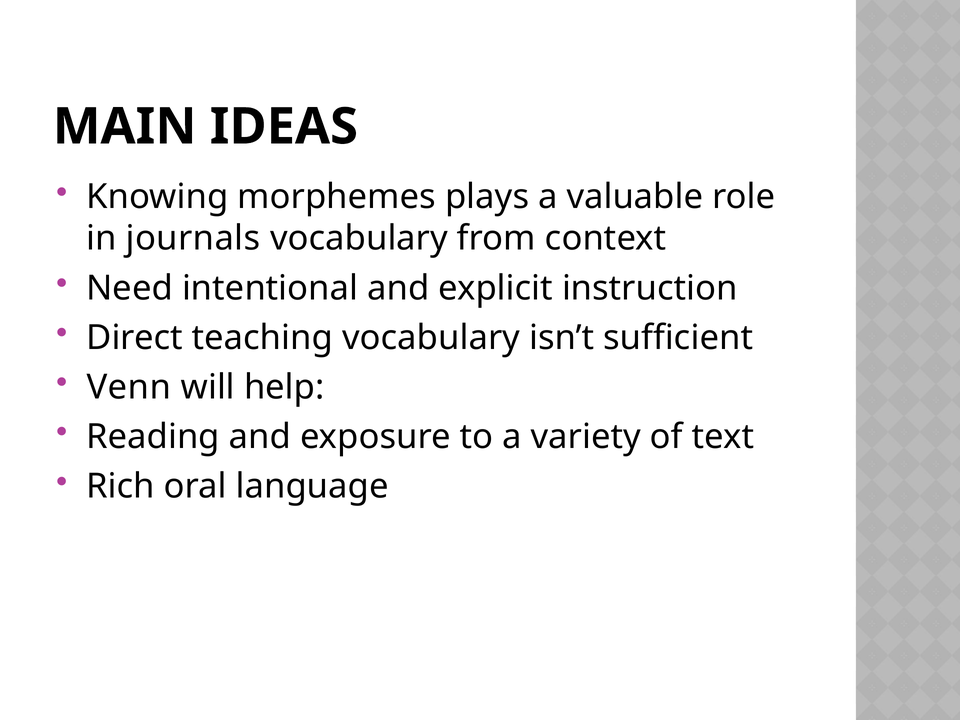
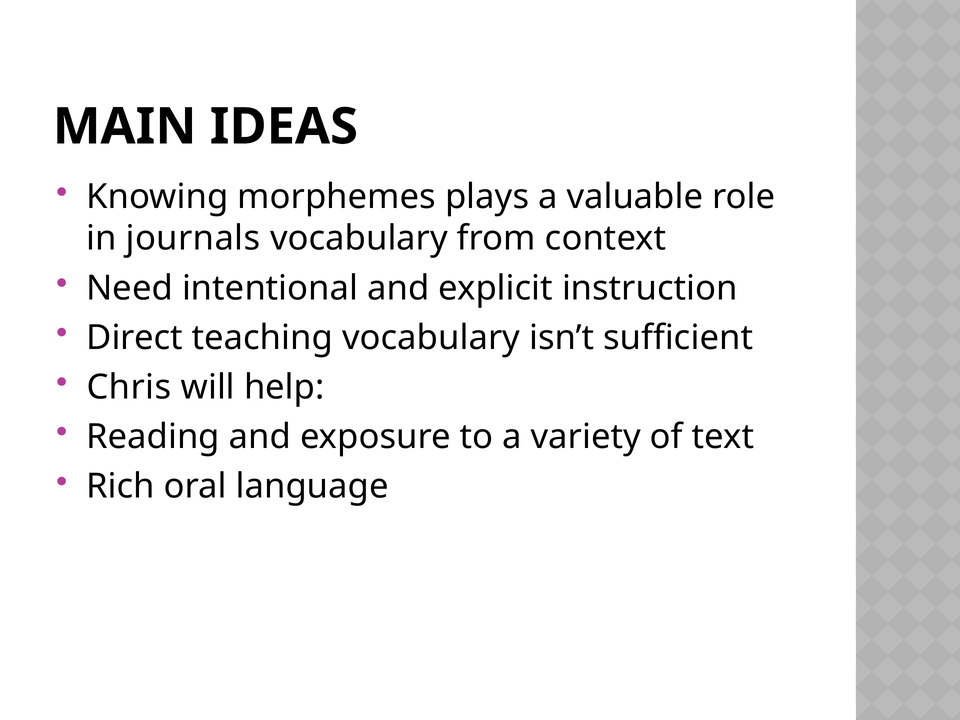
Venn: Venn -> Chris (129, 387)
